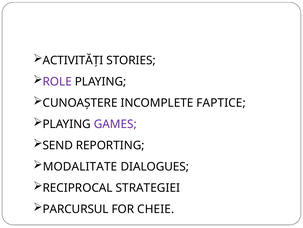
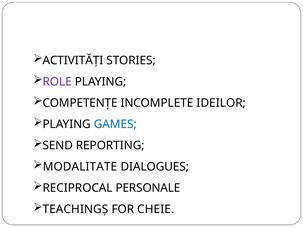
CUNOAȘTERE: CUNOAȘTERE -> COMPETENȚE (80, 103)
FAPTICE: FAPTICE -> IDEILOR (221, 103)
GAMES colour: purple -> blue (115, 124)
STRATEGIEI: STRATEGIEI -> PERSONALE (148, 187)
PARCURSUL: PARCURSUL -> TEACHINGȘ (76, 208)
